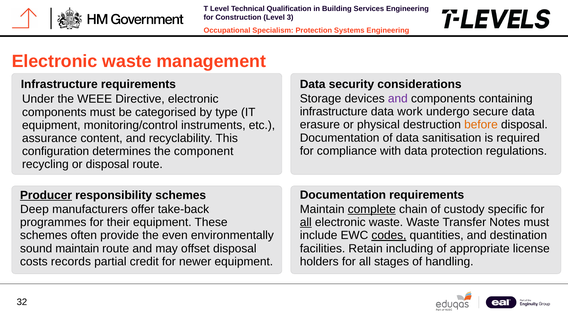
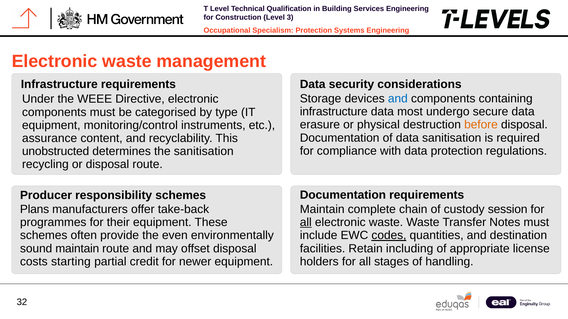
and colour: purple -> blue (398, 99)
work: work -> most (410, 112)
configuration: configuration -> unobstructed (56, 151)
the component: component -> sanitisation (204, 151)
Producer underline: present -> none (46, 196)
Deep: Deep -> Plans (35, 210)
complete underline: present -> none (372, 210)
specific: specific -> session (508, 210)
records: records -> starting (71, 262)
